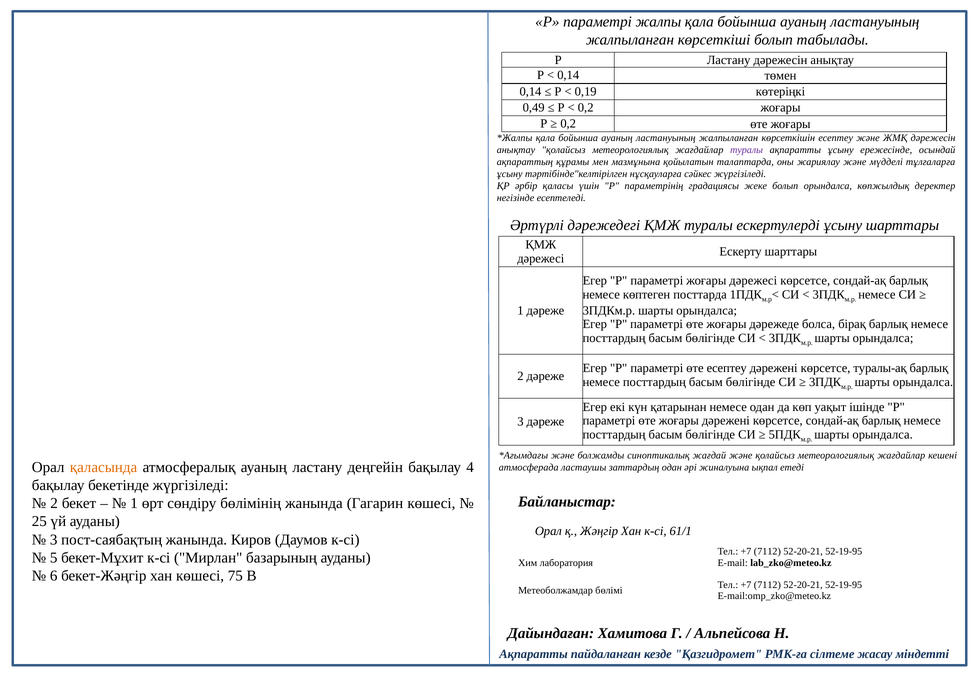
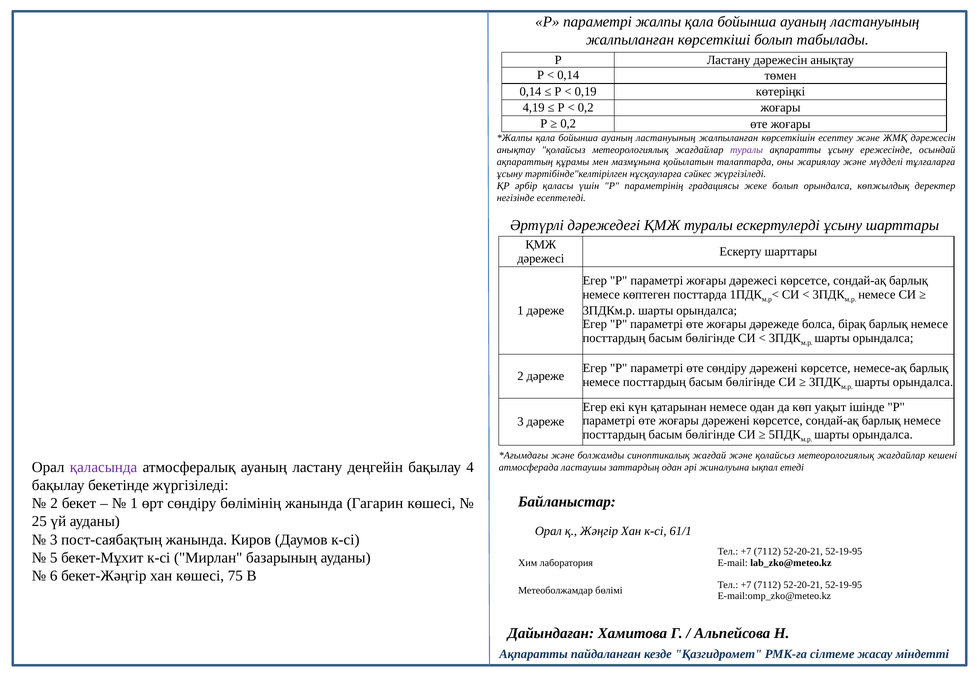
0,49: 0,49 -> 4,19 (534, 108)
өте есептеу: есептеу -> сөндіру (727, 369)
туралы-ақ: туралы-ақ -> немесе-ақ (880, 369)
қаласында colour: orange -> purple (104, 468)
